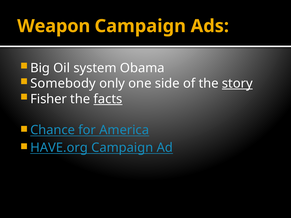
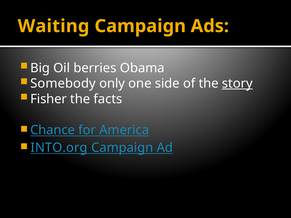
Weapon: Weapon -> Waiting (54, 26)
system: system -> berries (95, 68)
facts underline: present -> none (108, 99)
HAVE.org: HAVE.org -> INTO.org (59, 148)
